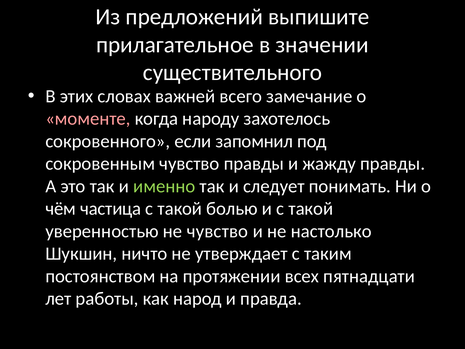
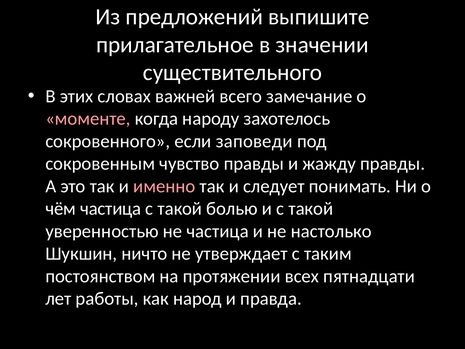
запомнил: запомнил -> заповеди (254, 141)
именно colour: light green -> pink (164, 186)
не чувство: чувство -> частица (218, 231)
